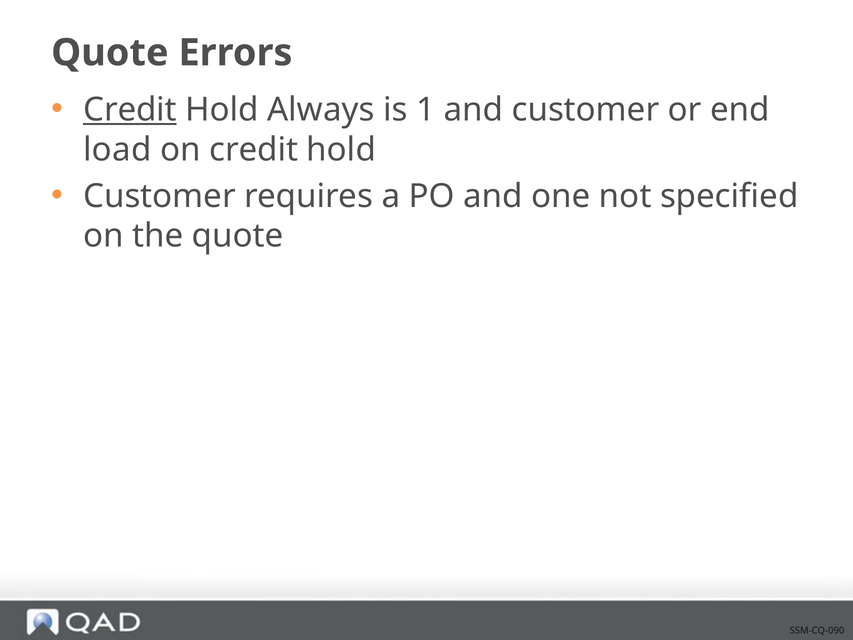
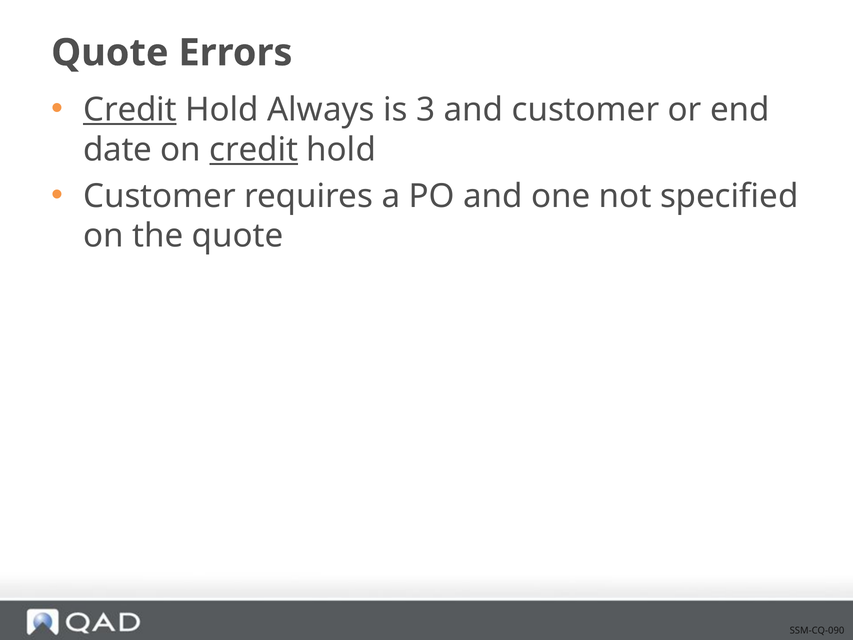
1: 1 -> 3 (426, 110)
load: load -> date (118, 150)
credit underline: none -> present (254, 150)
